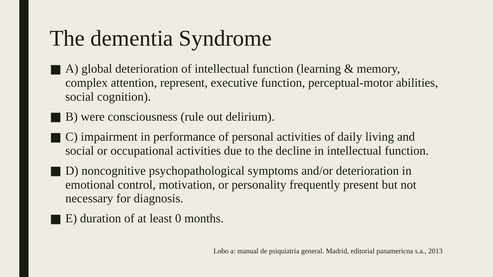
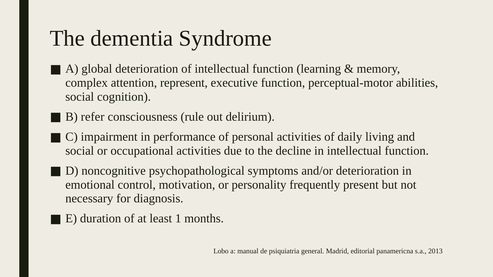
were: were -> refer (93, 117)
0: 0 -> 1 (178, 219)
